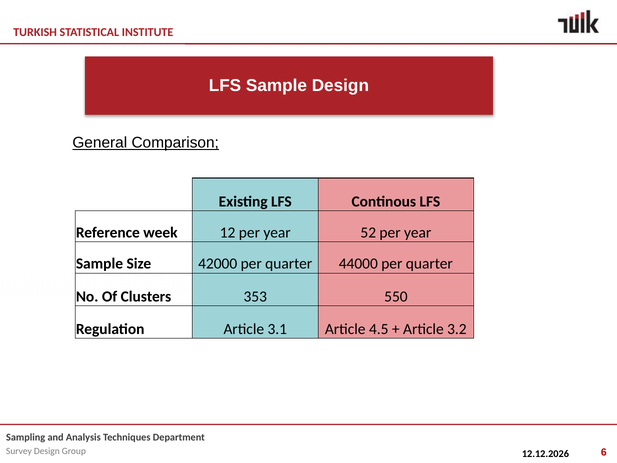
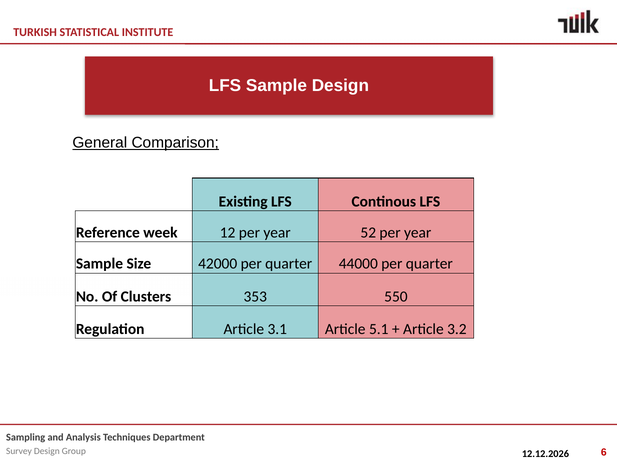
4.5: 4.5 -> 5.1 (379, 329)
